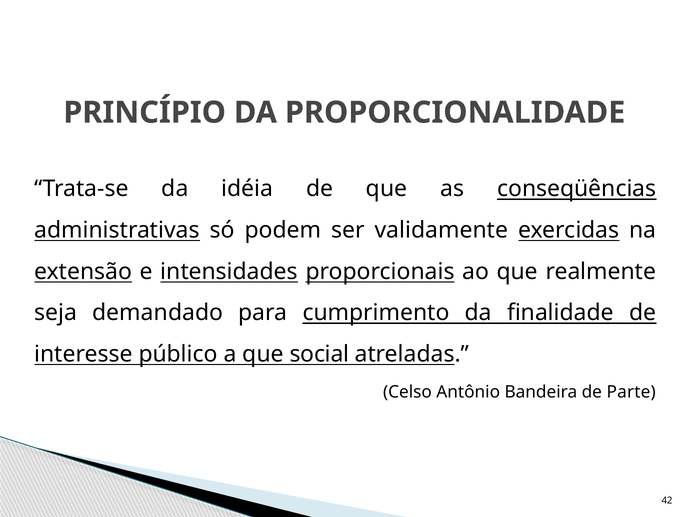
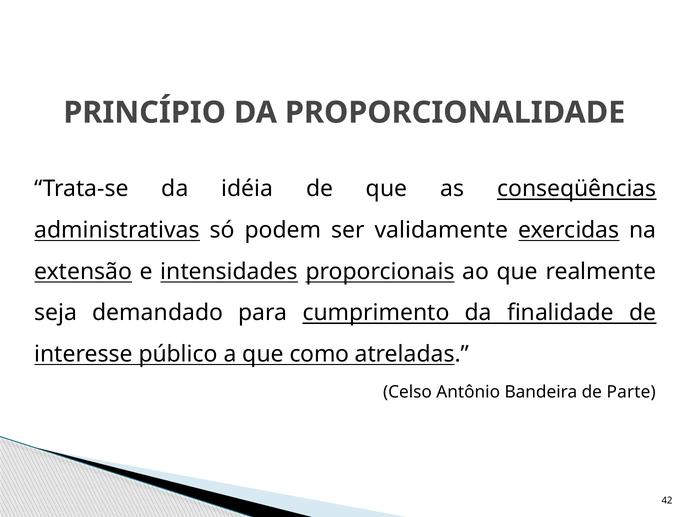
social: social -> como (319, 354)
